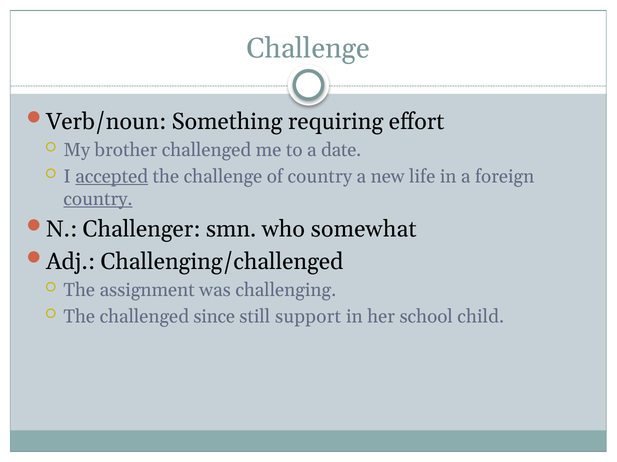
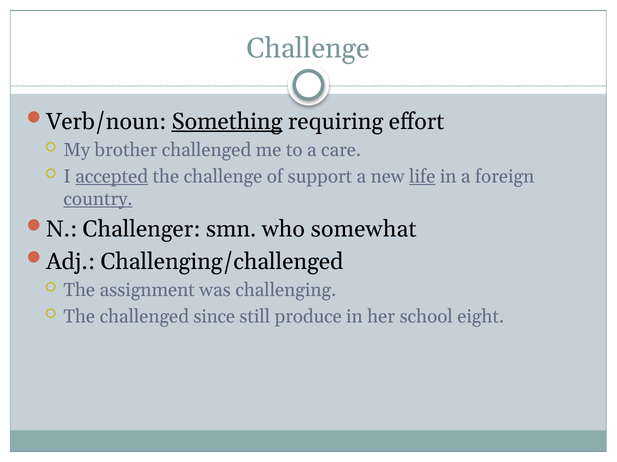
Something underline: none -> present (227, 122)
date: date -> care (341, 150)
of country: country -> support (320, 177)
life underline: none -> present (422, 177)
support: support -> produce (308, 317)
child: child -> eight (481, 317)
